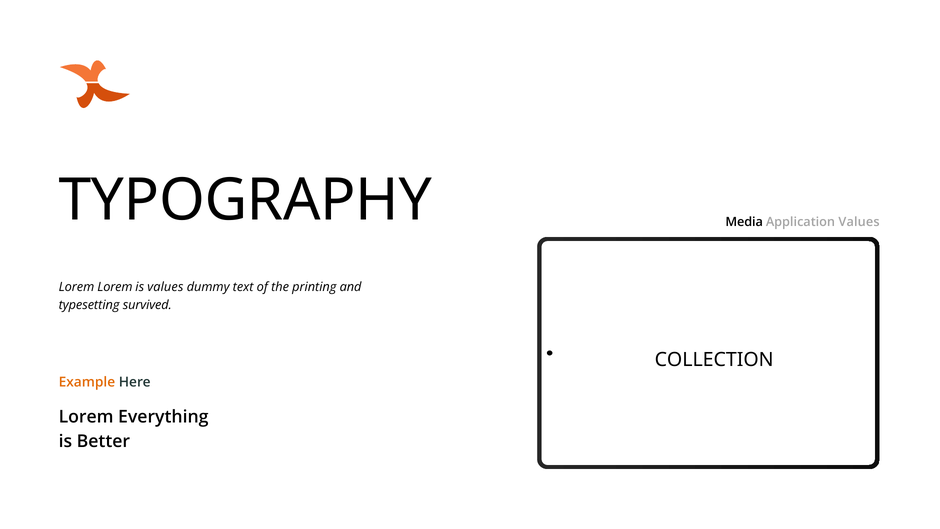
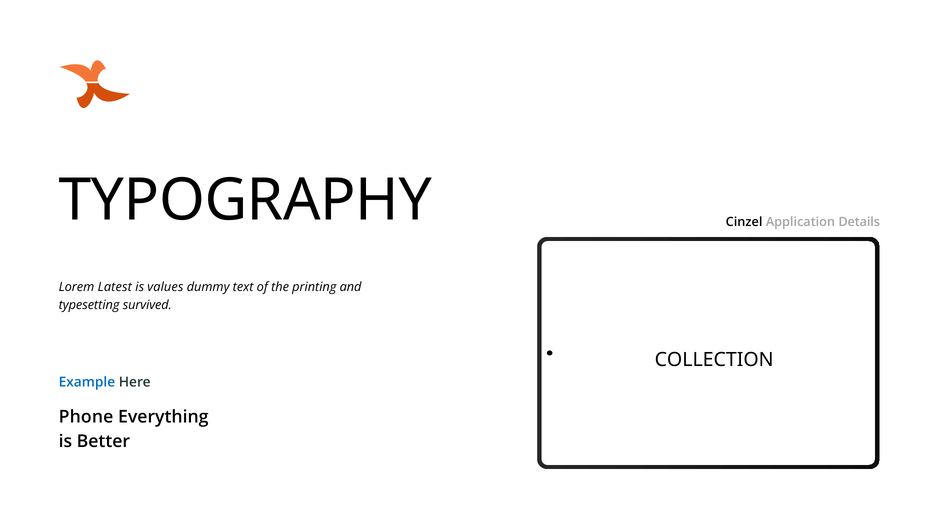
Media: Media -> Cinzel (744, 222)
Application Values: Values -> Details (859, 222)
Lorem Lorem: Lorem -> Latest (115, 287)
Example colour: orange -> blue (87, 382)
Lorem: Lorem -> Phone (86, 417)
